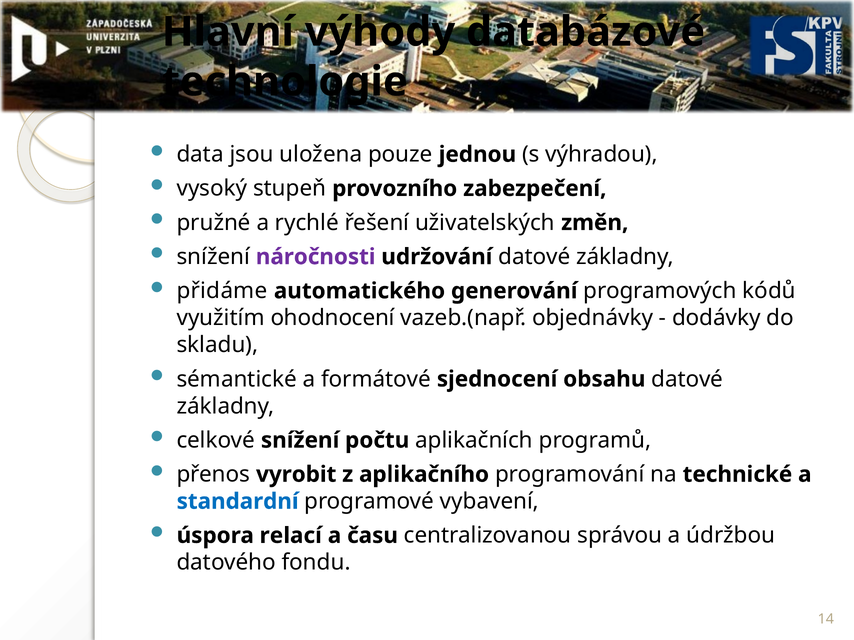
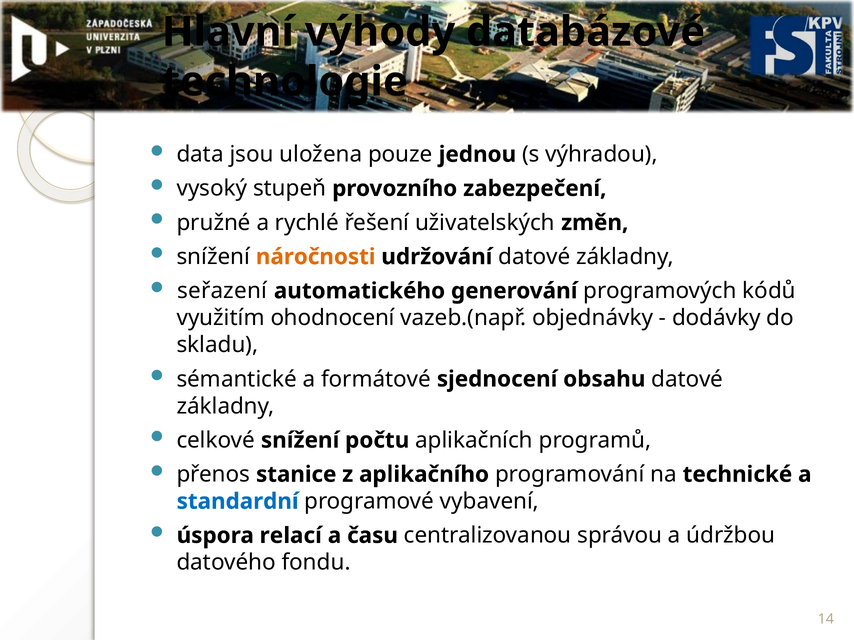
náročnosti colour: purple -> orange (316, 257)
přidáme: přidáme -> seřazení (222, 291)
vyrobit: vyrobit -> stanice (296, 475)
